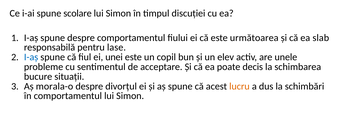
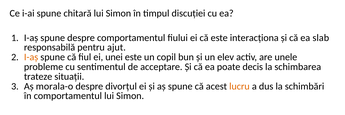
scolare: scolare -> chitară (78, 13)
următoarea: următoarea -> interacționa (254, 38)
lase: lase -> ajut (116, 47)
I-aș colour: blue -> orange (31, 57)
bucure: bucure -> trateze (38, 77)
